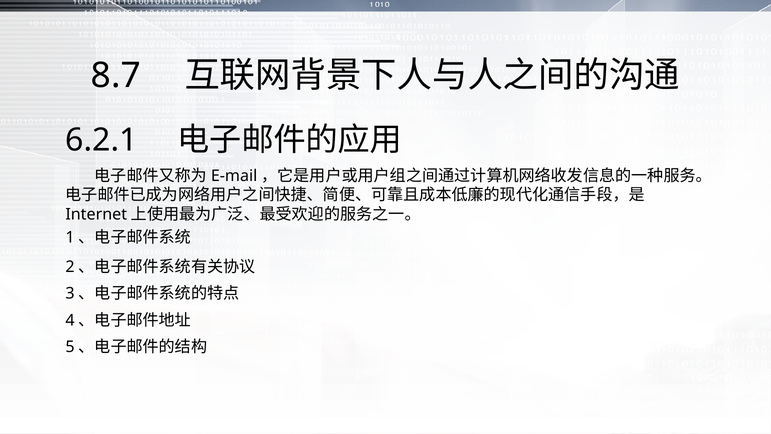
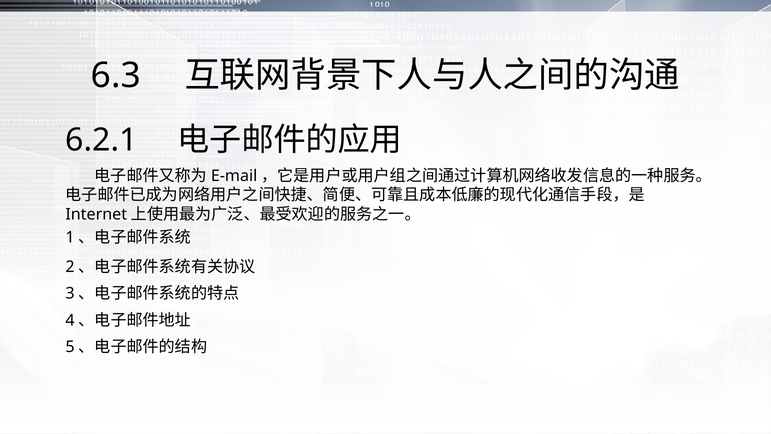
8.7: 8.7 -> 6.3 (116, 75)
